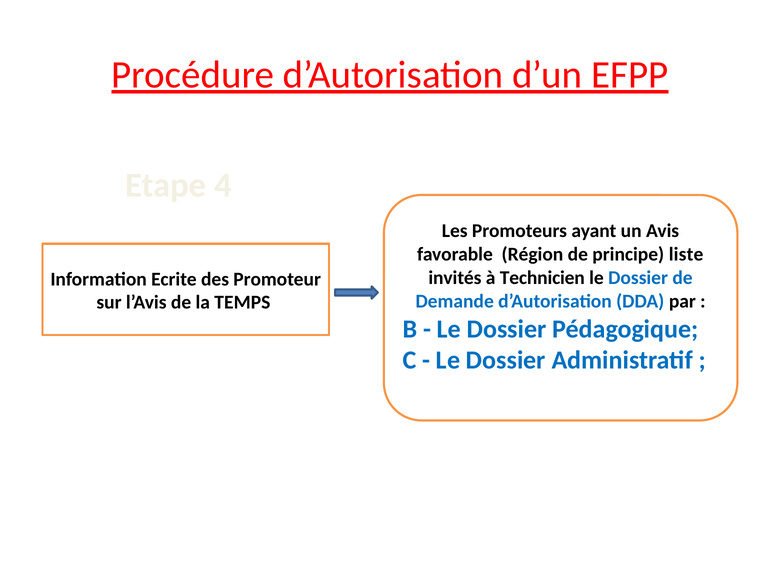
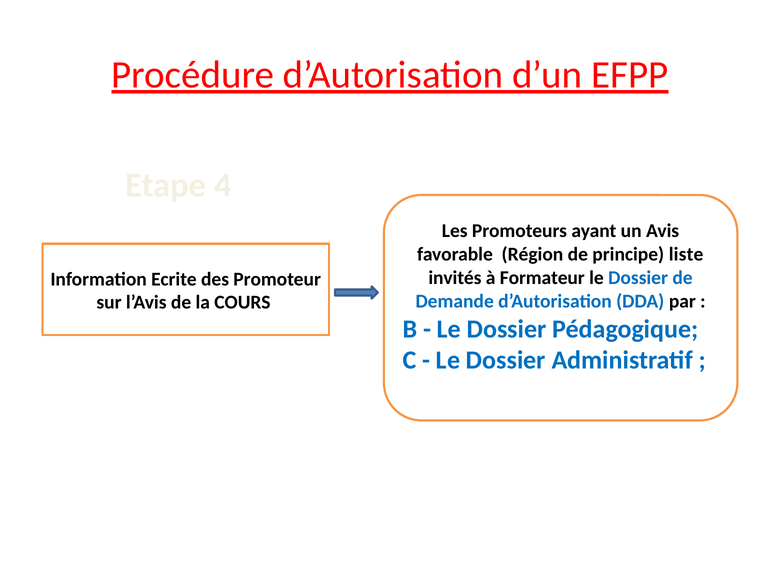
Technicien: Technicien -> Formateur (542, 278)
TEMPS: TEMPS -> COURS (242, 302)
